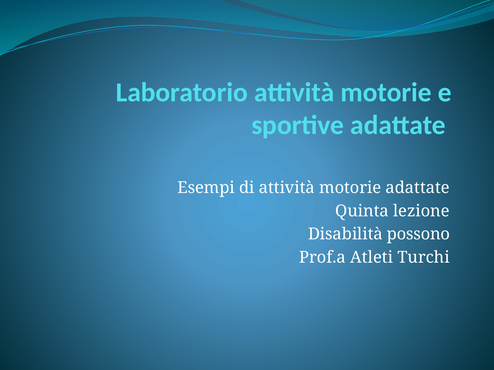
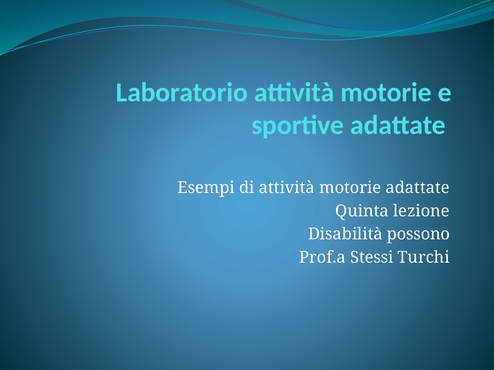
Atleti: Atleti -> Stessi (372, 258)
